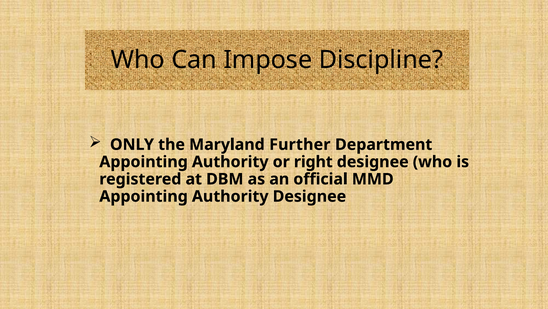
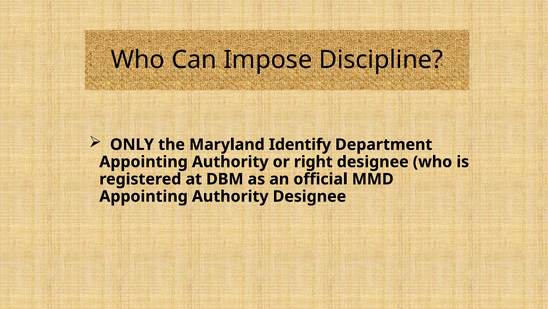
Further: Further -> Identify (300, 144)
